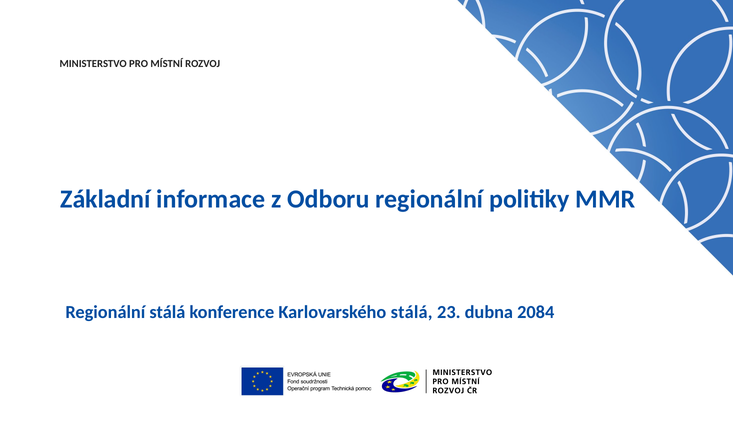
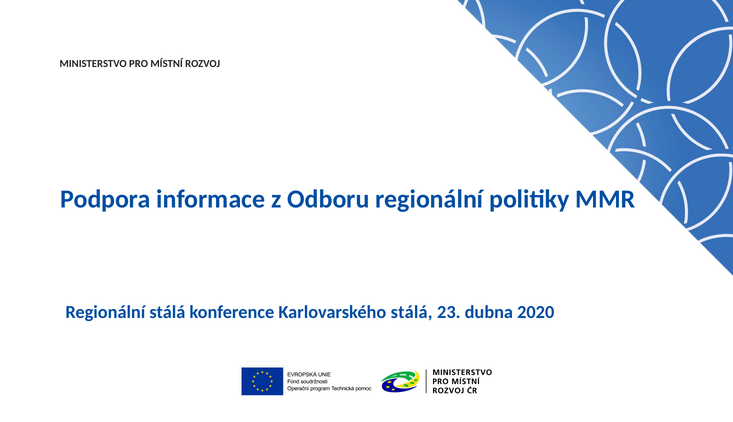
Základní: Základní -> Podpora (105, 199)
2084: 2084 -> 2020 (536, 313)
